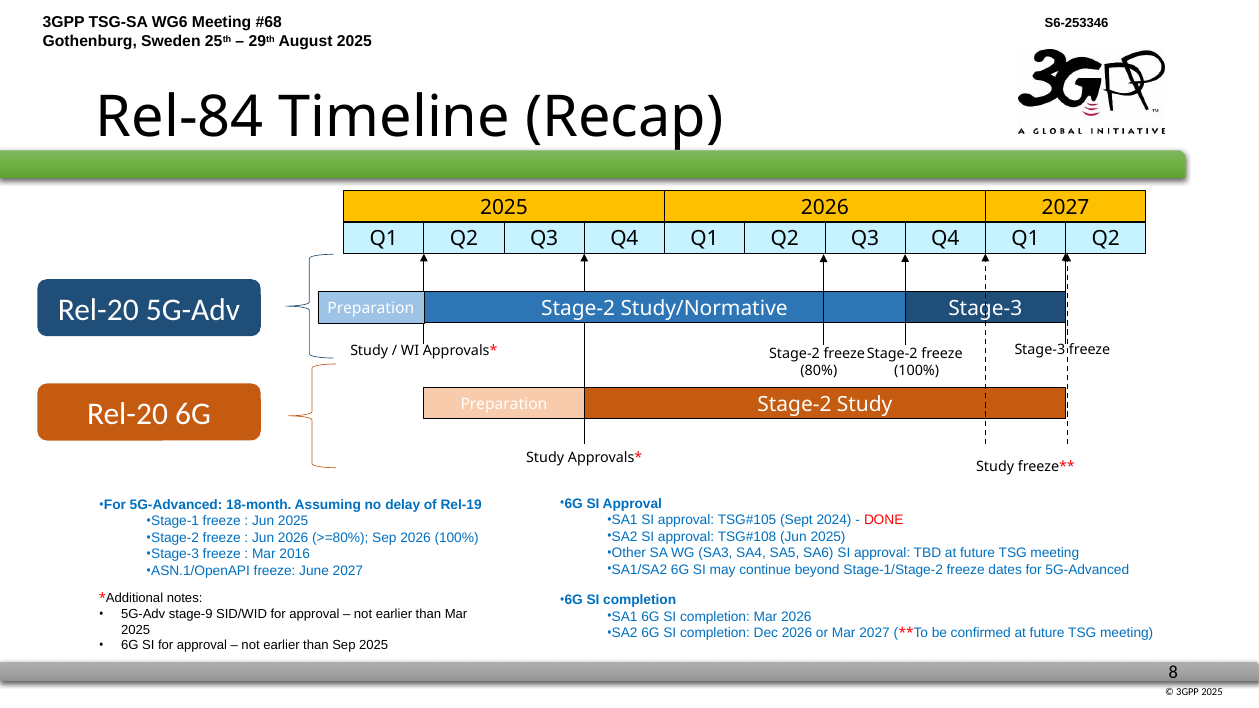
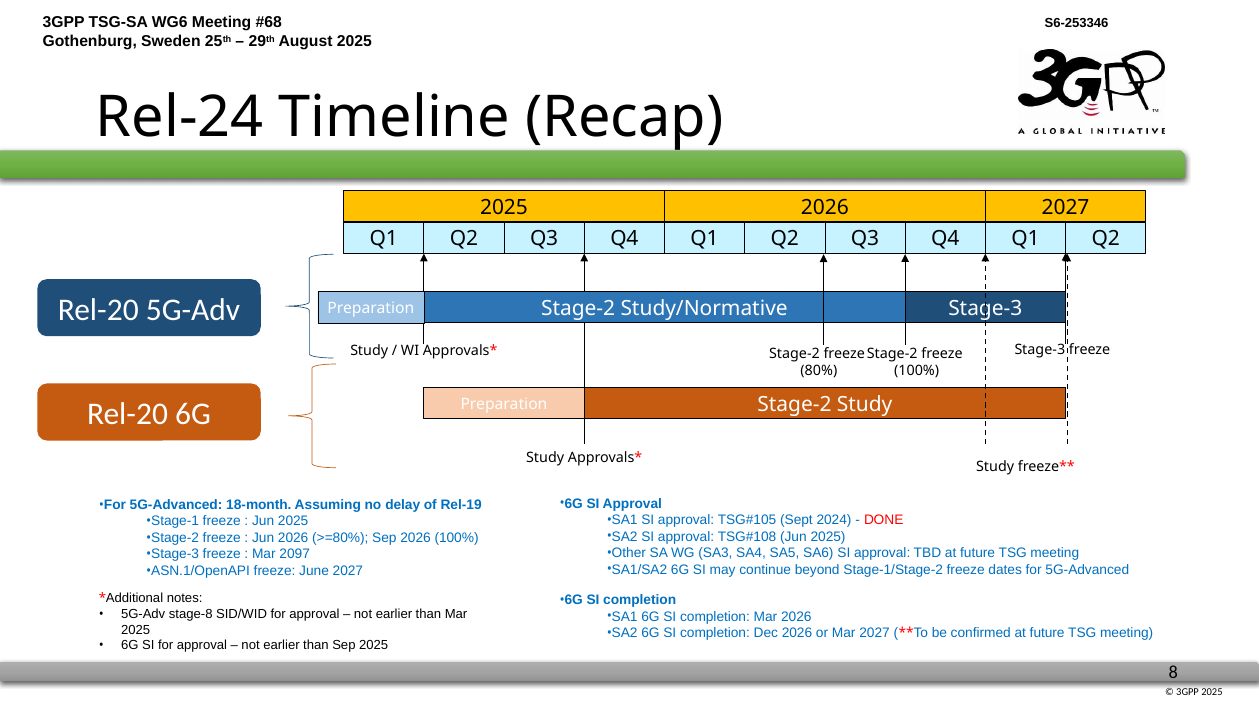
Rel-84: Rel-84 -> Rel-24 (180, 117)
2016: 2016 -> 2097 (295, 554)
stage-9: stage-9 -> stage-8 (191, 614)
